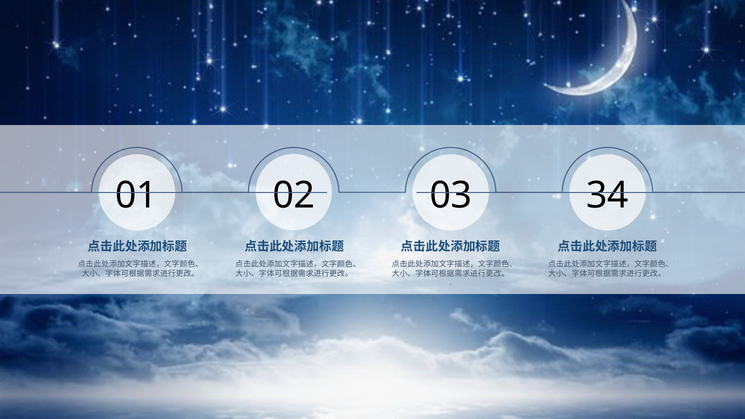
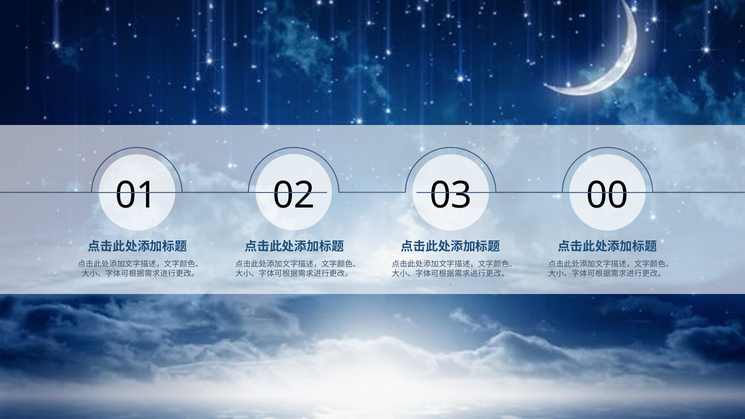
34: 34 -> 00 (607, 196)
